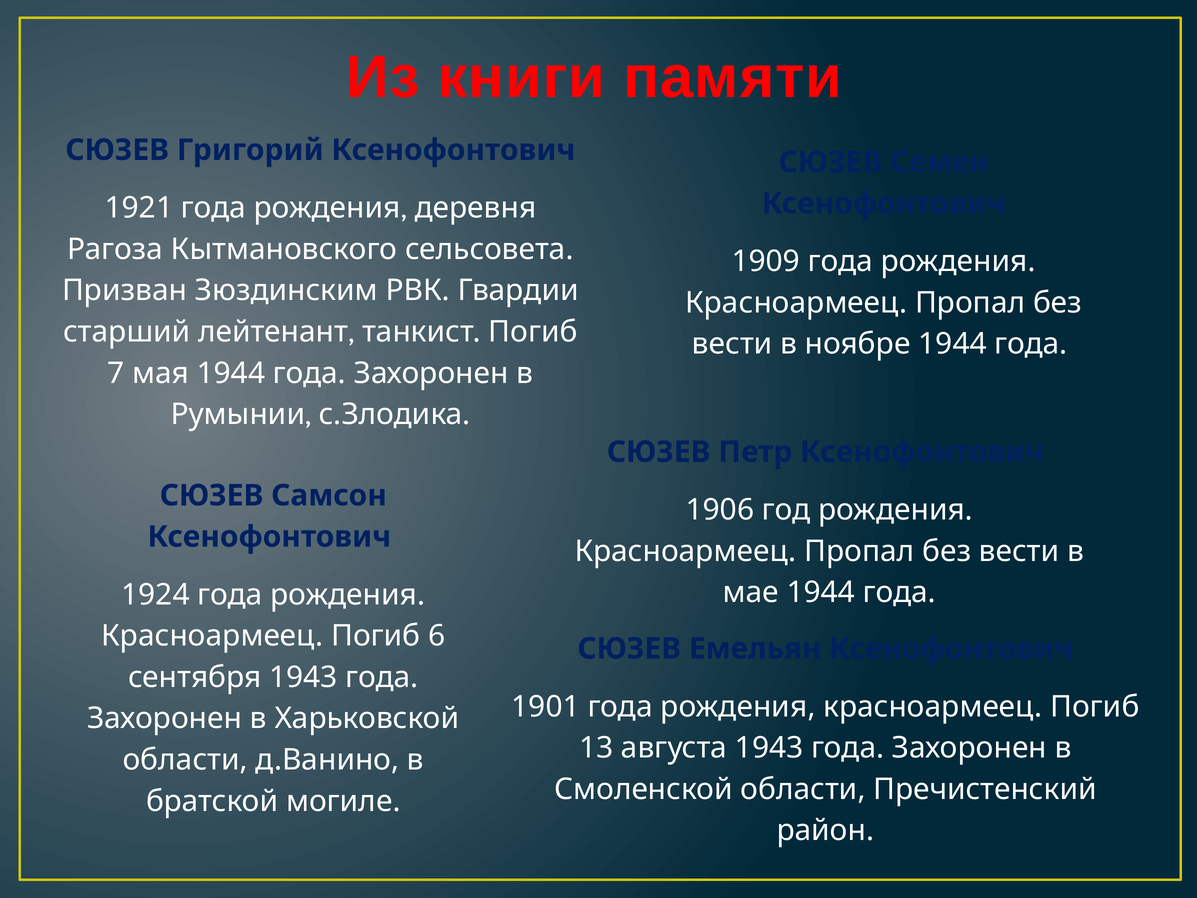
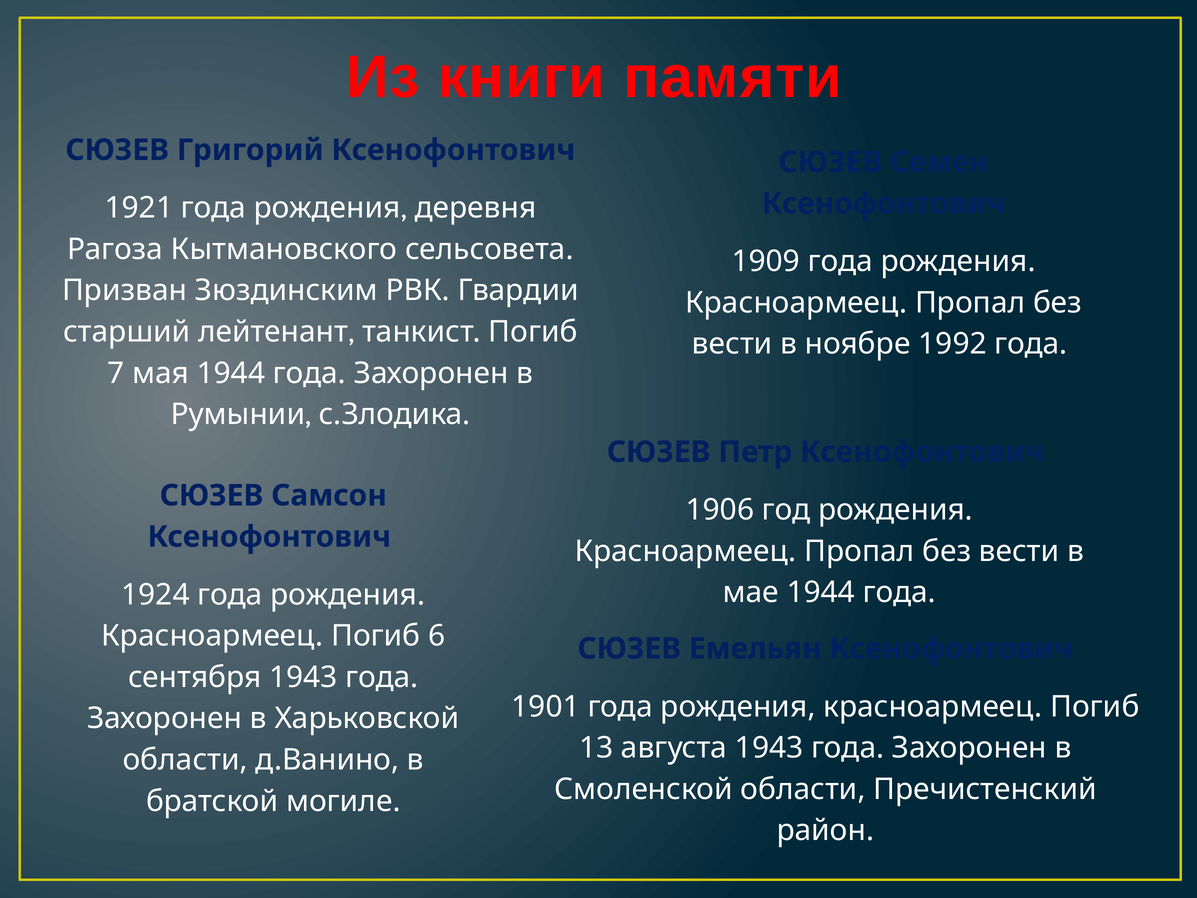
ноябре 1944: 1944 -> 1992 (953, 344)
